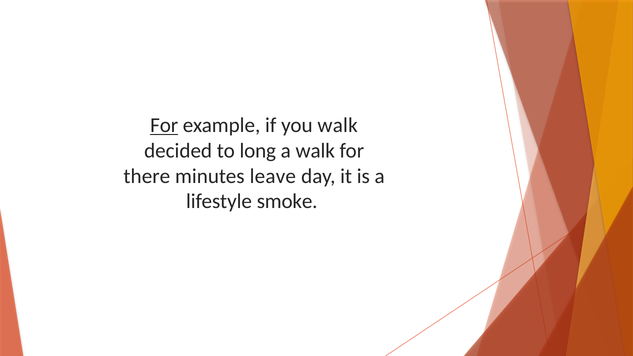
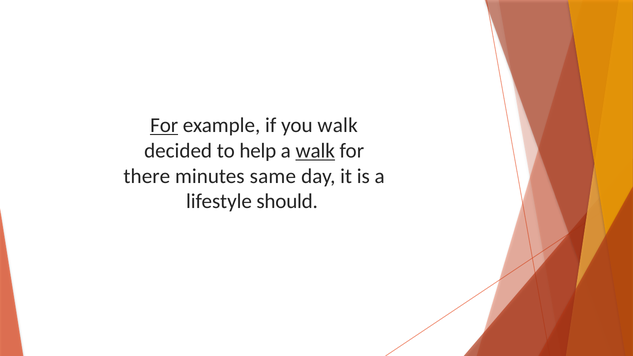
long: long -> help (258, 151)
walk underline: none -> present (315, 151)
leave: leave -> same (273, 176)
smoke: smoke -> should (287, 202)
